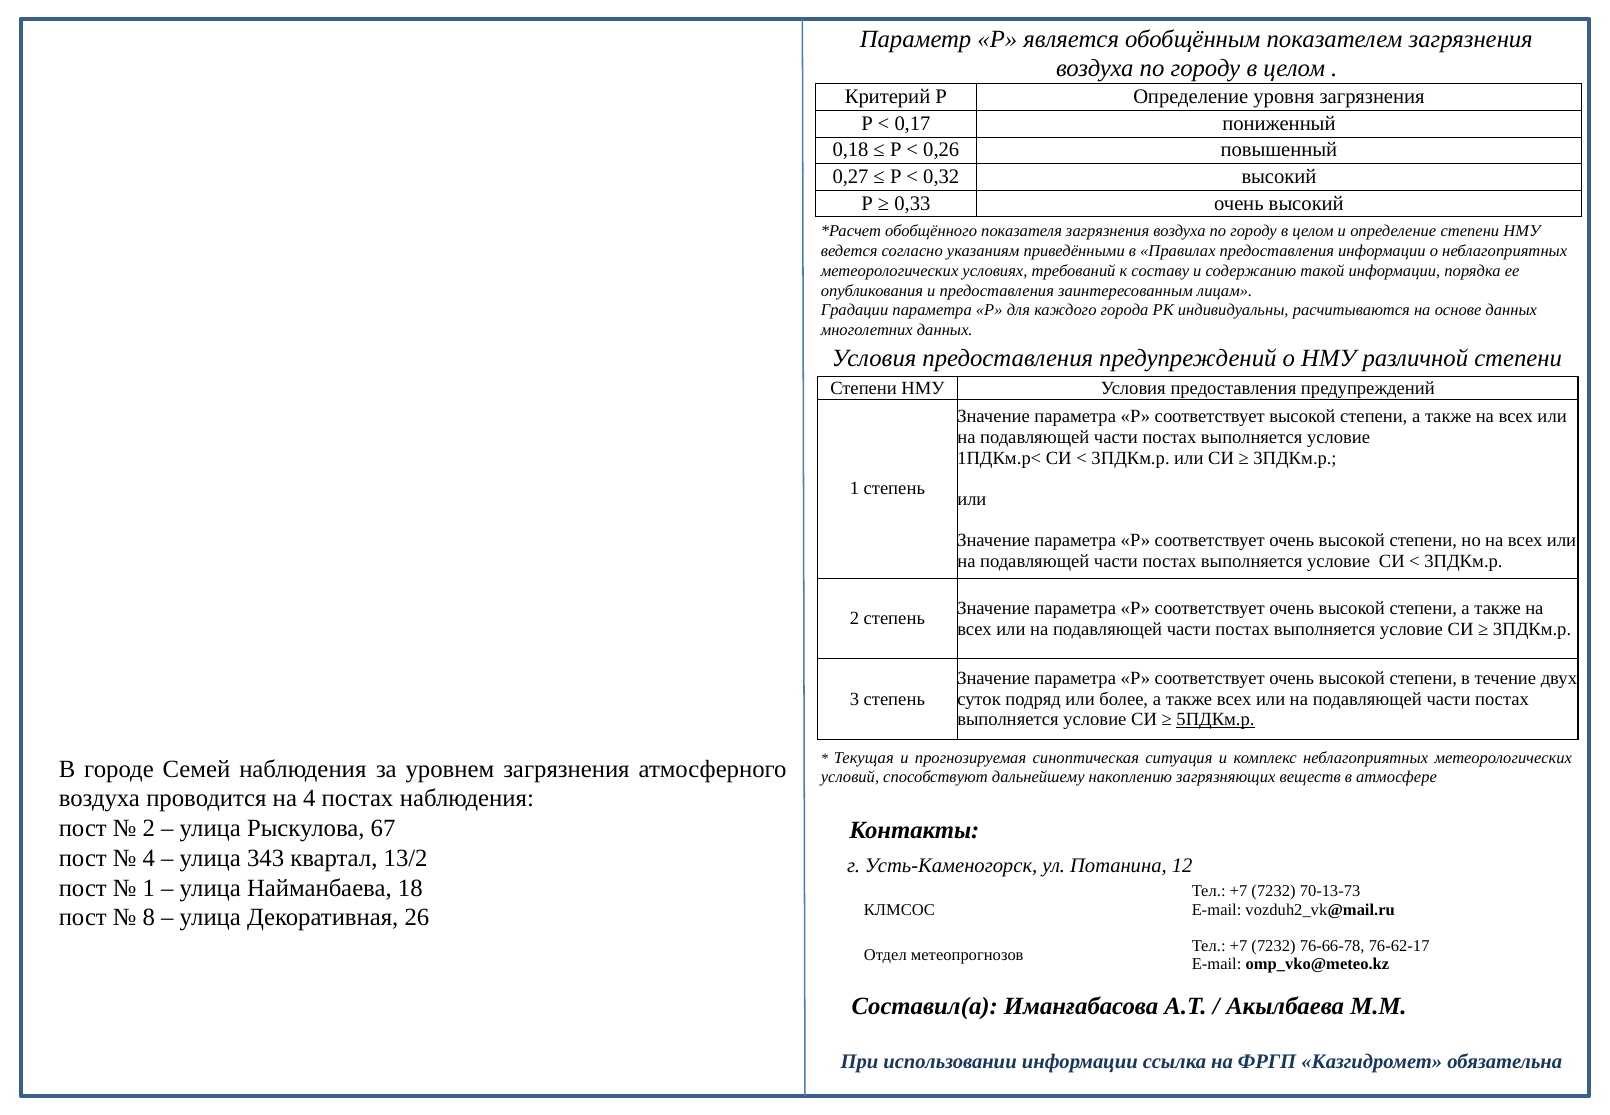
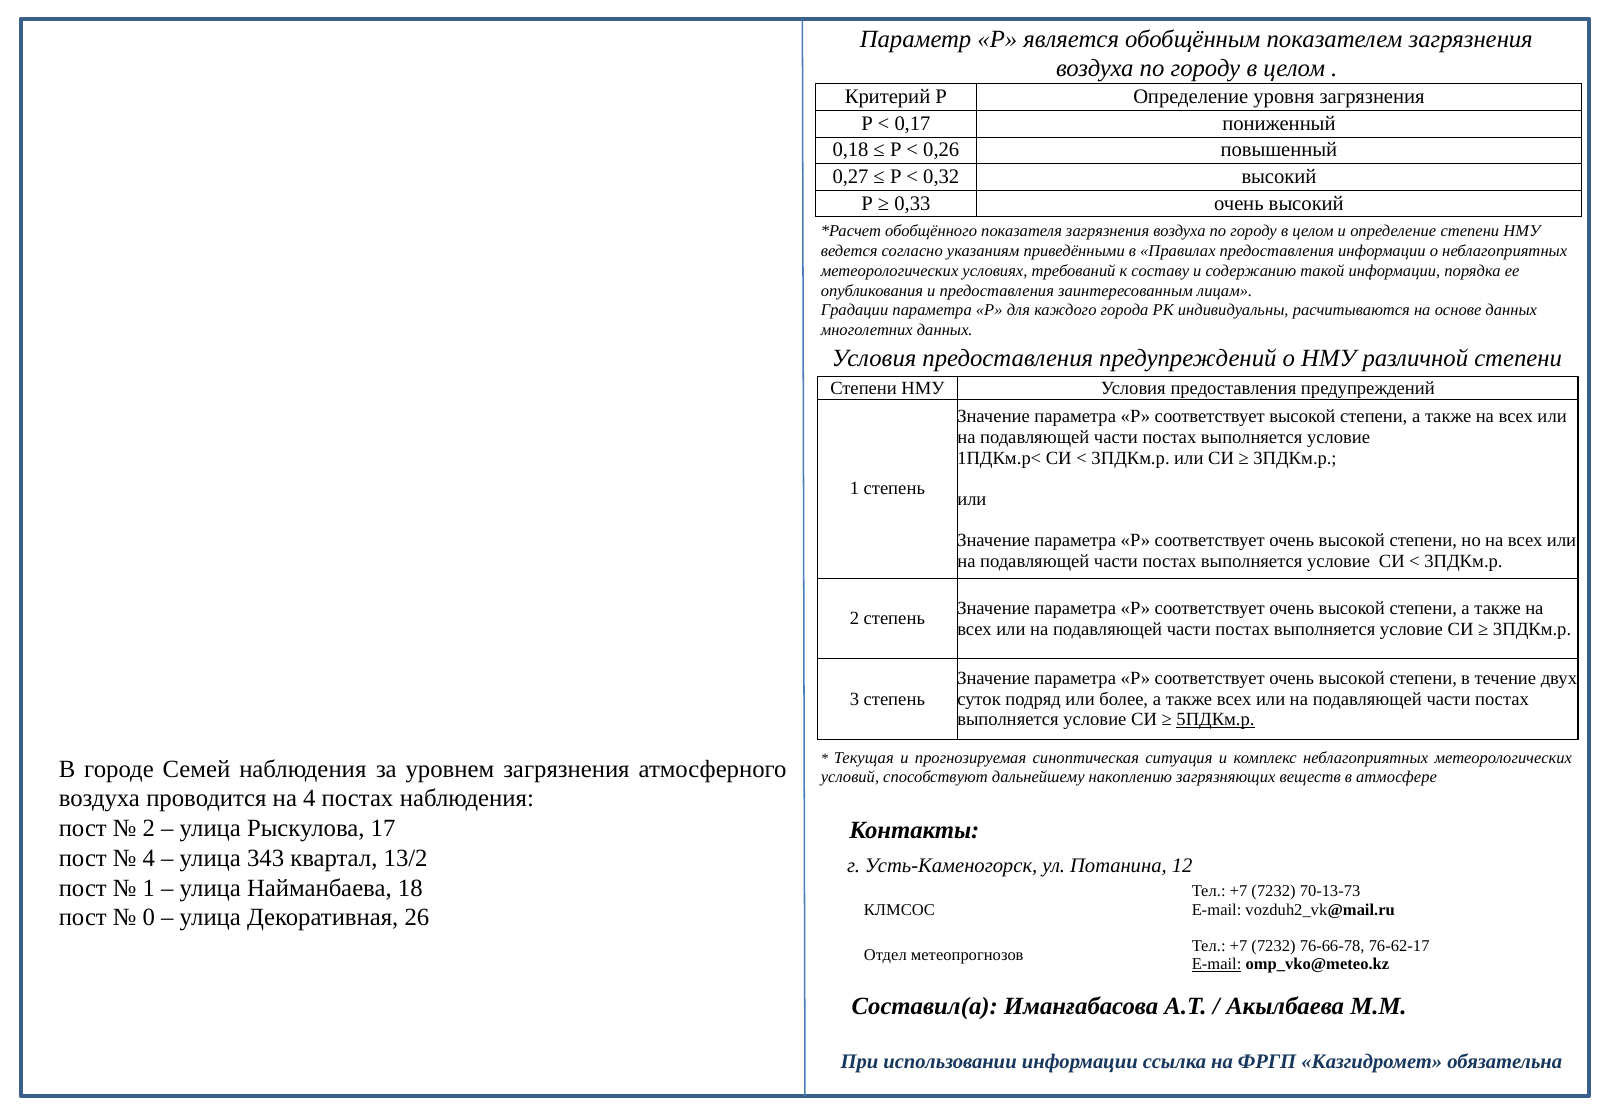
67: 67 -> 17 (383, 828)
8: 8 -> 0 (149, 917)
E-mail underline: none -> present (1217, 964)
